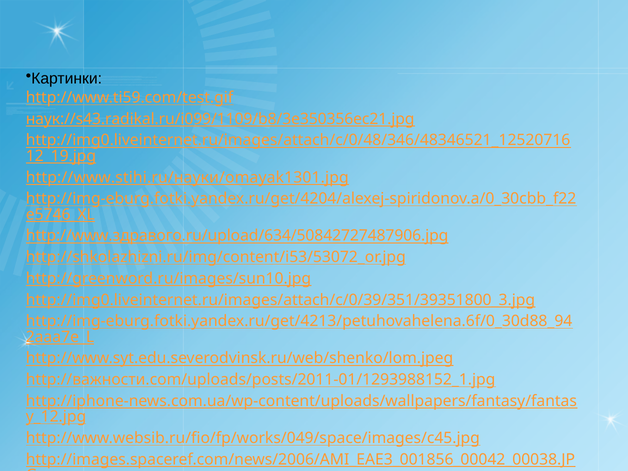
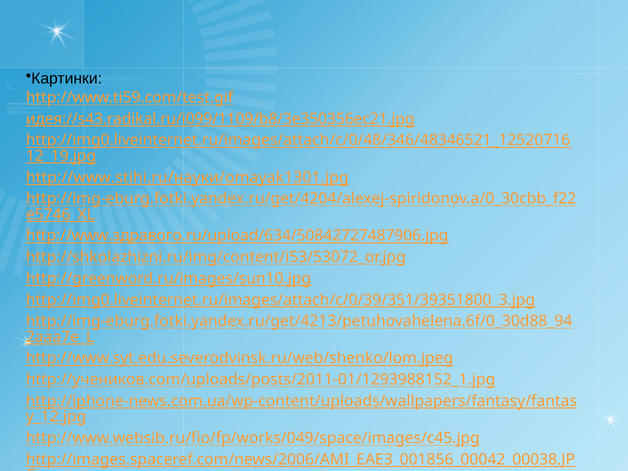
наук://s43.radikal.ru/i099/1109/b8/3e350356ec21.jpg: наук://s43.radikal.ru/i099/1109/b8/3e350356ec21.jpg -> идея://s43.radikal.ru/i099/1109/b8/3e350356ec21.jpg (220, 119)
http://важности.com/uploads/posts/2011-01/1293988152_1.jpg: http://важности.com/uploads/posts/2011-01/1293988152_1.jpg -> http://учеников.com/uploads/posts/2011-01/1293988152_1.jpg (261, 380)
